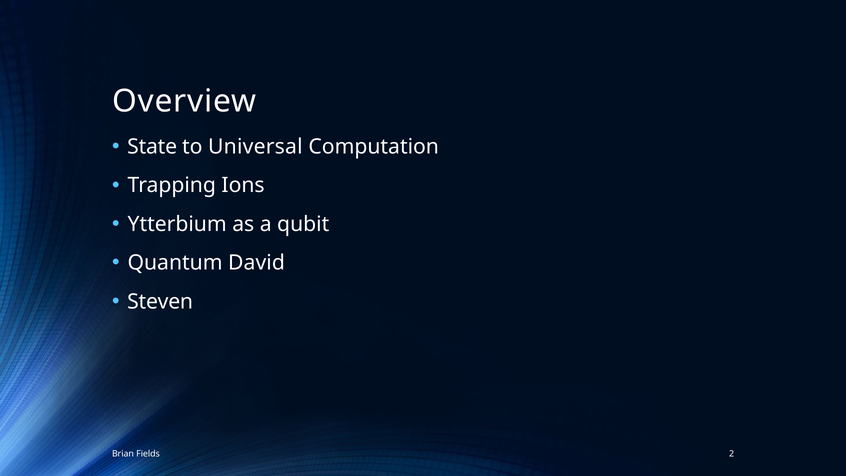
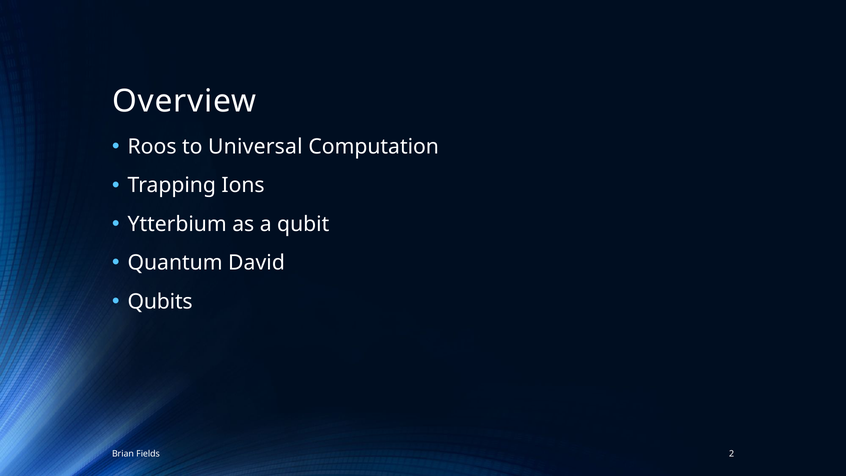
State: State -> Roos (152, 147)
Steven: Steven -> Qubits (160, 302)
